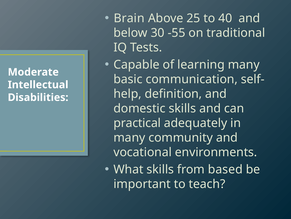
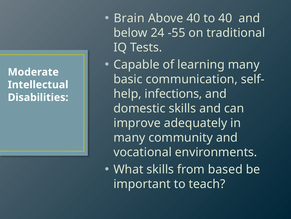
Above 25: 25 -> 40 (193, 18)
30: 30 -> 24 (158, 33)
definition: definition -> infections (173, 94)
practical: practical -> improve (137, 123)
